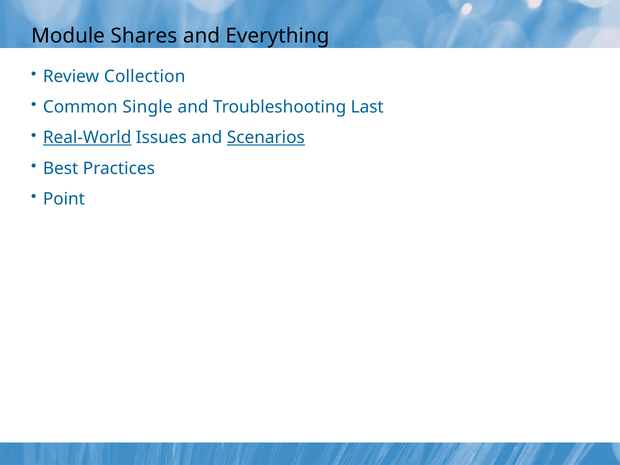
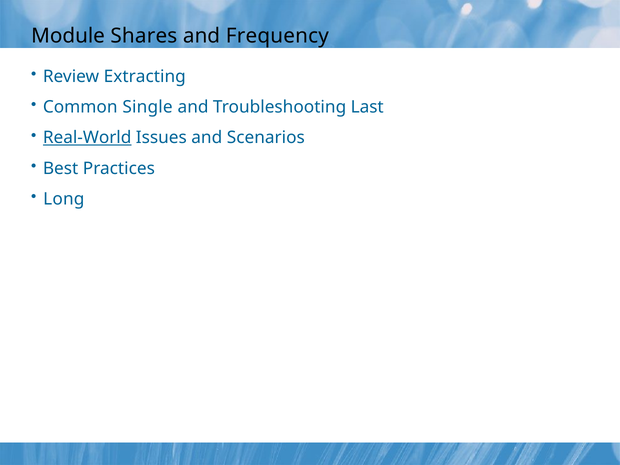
Everything: Everything -> Frequency (277, 36)
Collection: Collection -> Extracting (145, 76)
Scenarios underline: present -> none (266, 138)
Point: Point -> Long (64, 199)
